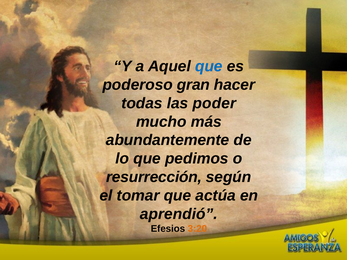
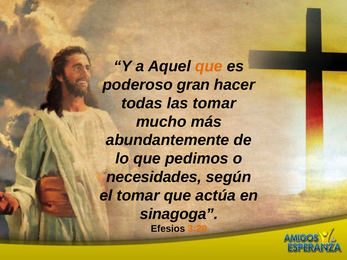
que colour: blue -> orange (209, 66)
las poder: poder -> tomar (214, 103)
resurrección: resurrección -> necesidades (154, 177)
aprendió: aprendió -> sinagoga (179, 214)
